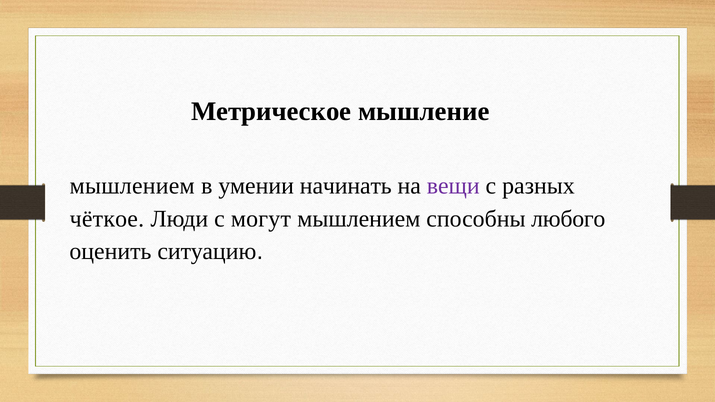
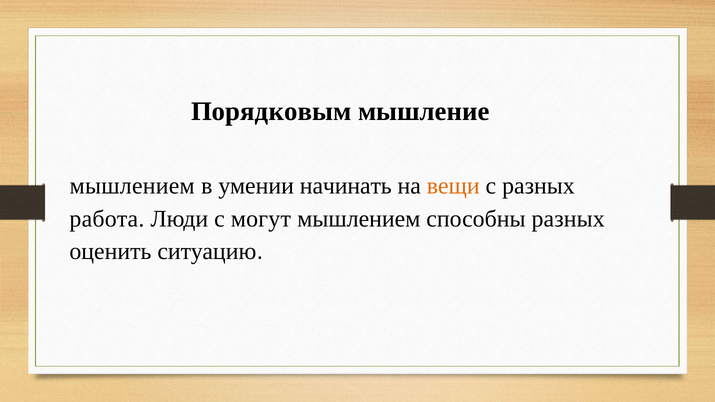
Метрическое: Метрическое -> Порядковым (271, 111)
вещи colour: purple -> orange (453, 186)
чёткое: чёткое -> работа (107, 219)
способны любого: любого -> разных (568, 219)
